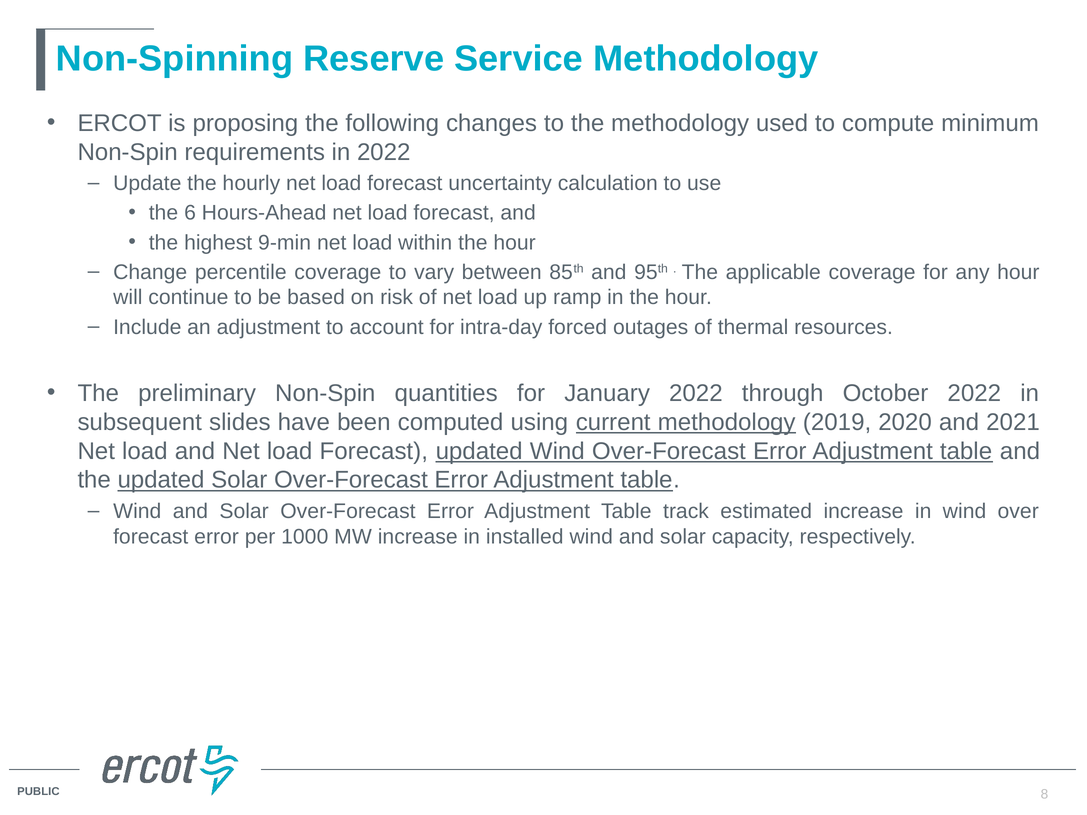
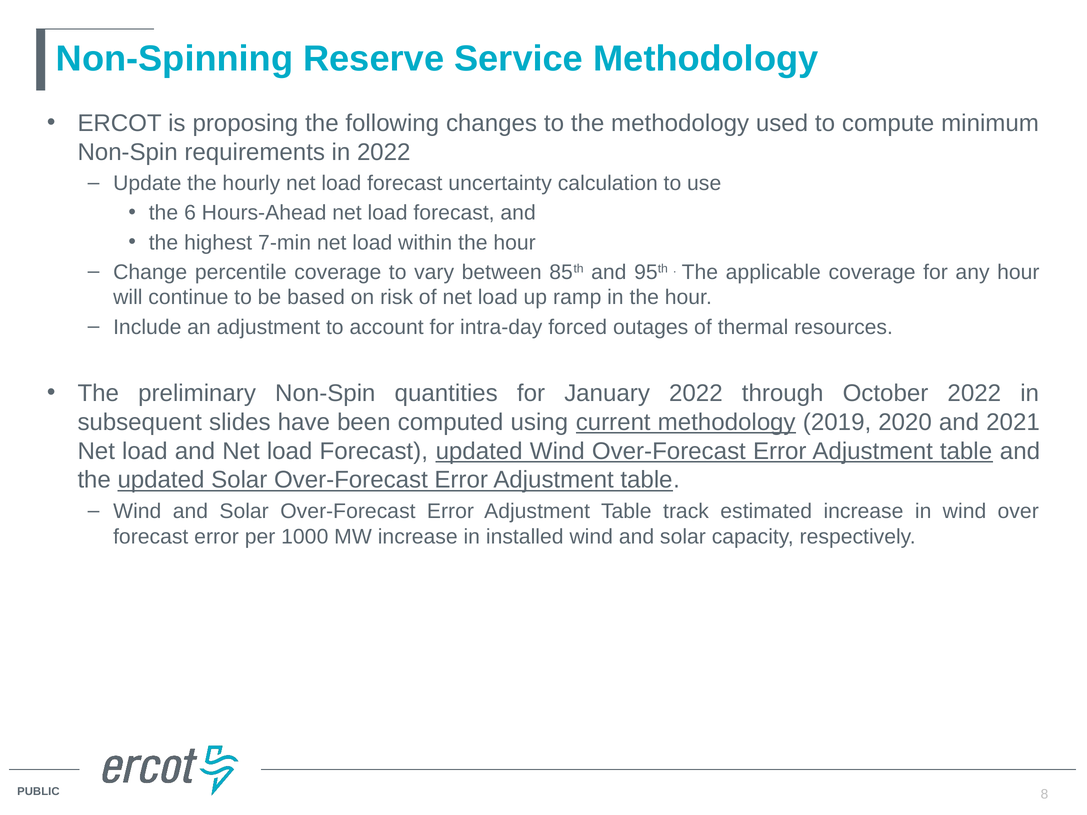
9-min: 9-min -> 7-min (285, 243)
